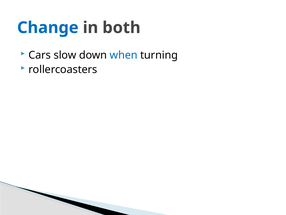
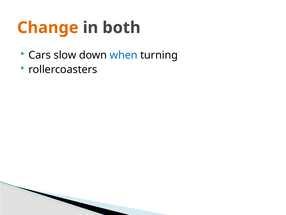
Change colour: blue -> orange (48, 28)
